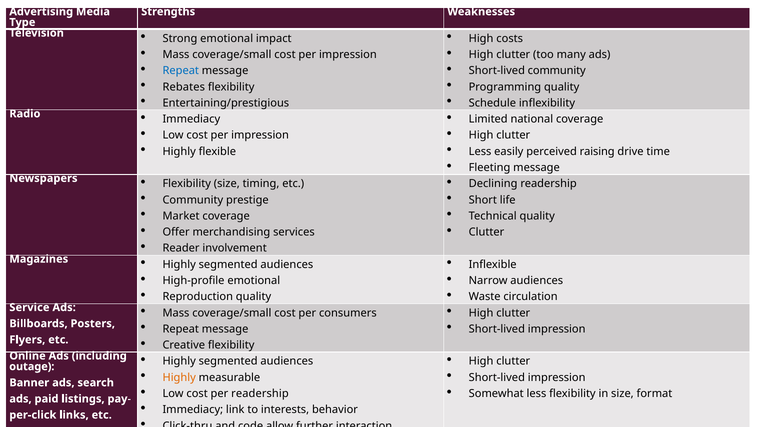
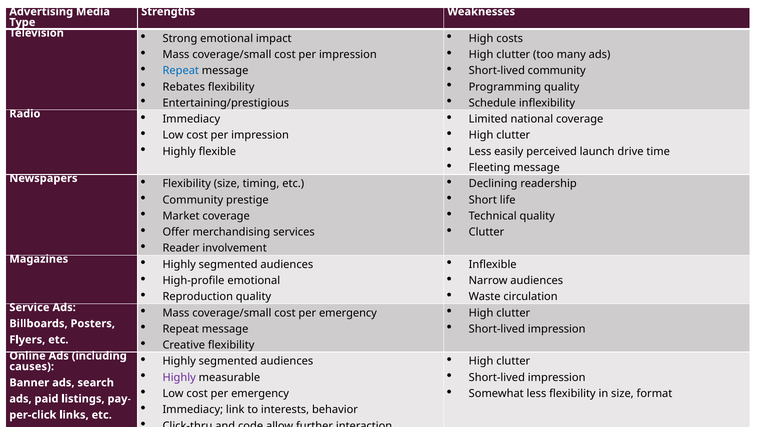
raising: raising -> launch (597, 151)
coverage/small cost per consumers: consumers -> emergency (348, 313)
outage: outage -> causes (32, 366)
Highly colour: orange -> purple (179, 377)
Low cost per readership: readership -> emergency (260, 394)
